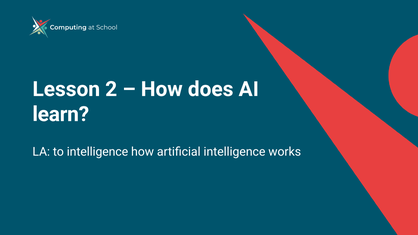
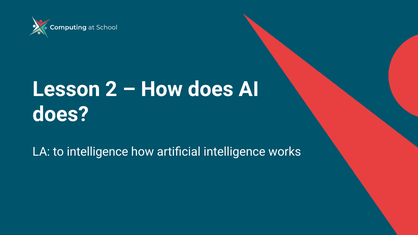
learn: learn -> does (61, 114)
